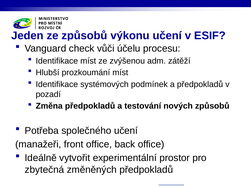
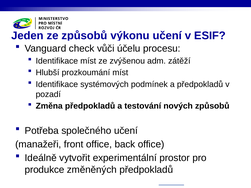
zbytečná: zbytečná -> produkce (45, 170)
